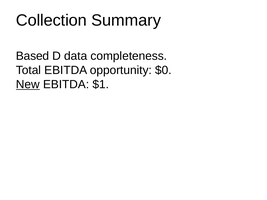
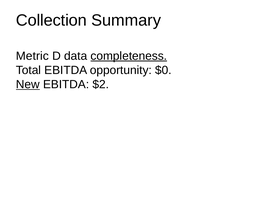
Based: Based -> Metric (32, 56)
completeness underline: none -> present (129, 56)
$1: $1 -> $2 (101, 84)
